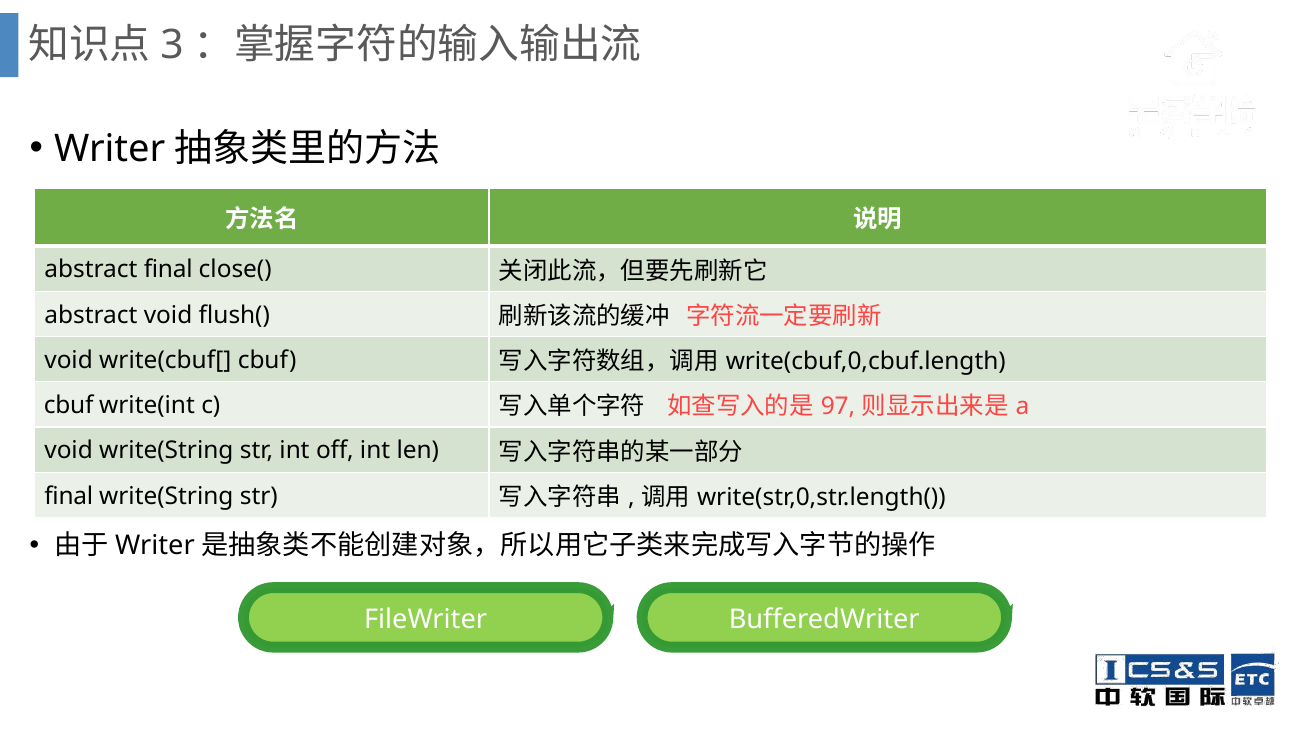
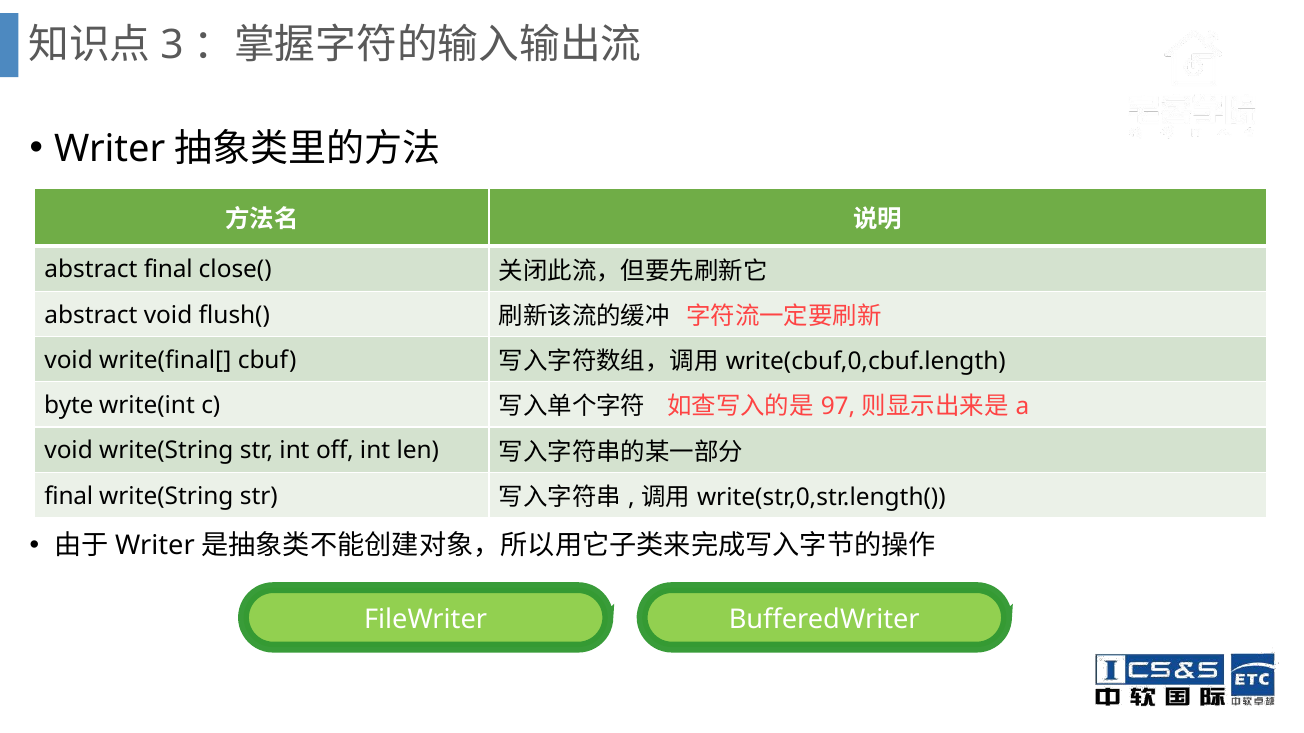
write(cbuf[: write(cbuf[ -> write(final[ (165, 361)
cbuf: cbuf -> byte (69, 406)
